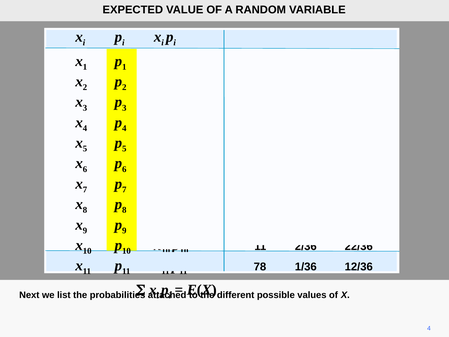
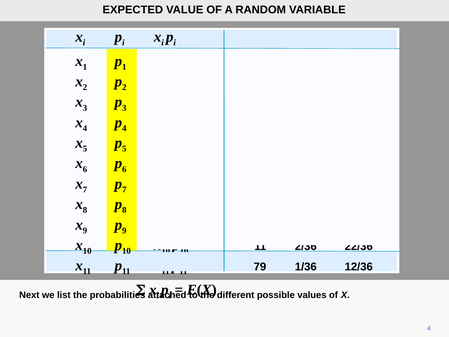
78: 78 -> 79 (260, 267)
